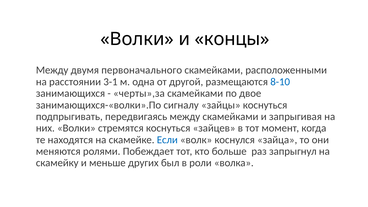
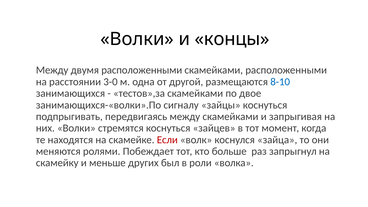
двумя первоначального: первоначального -> расположенными (142, 70)
3-1: 3-1 -> 3-0 (110, 82)
черты»,за: черты»,за -> тестов»,за (139, 93)
Если colour: blue -> red (167, 140)
